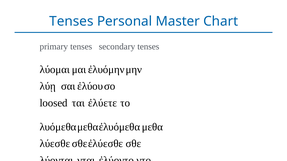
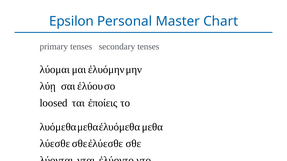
Tenses: Tenses -> Epsilon (72, 21)
ἐλύετε: ἐλύετε -> ἐποίεις (103, 103)
